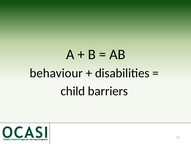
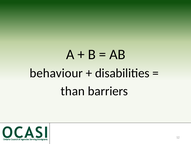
child: child -> than (73, 91)
